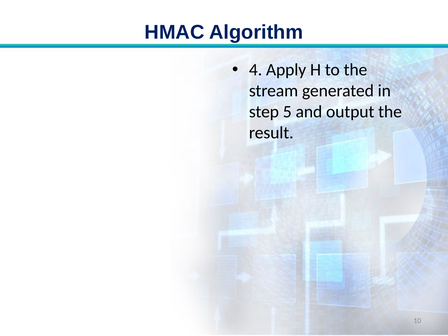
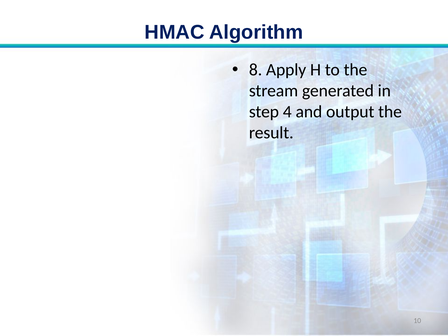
4: 4 -> 8 (256, 70)
5: 5 -> 4 (287, 112)
